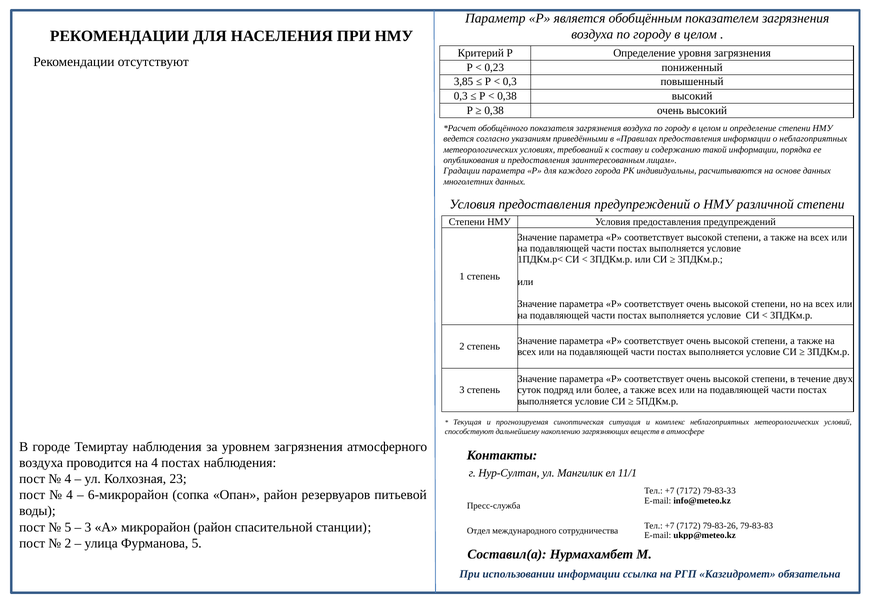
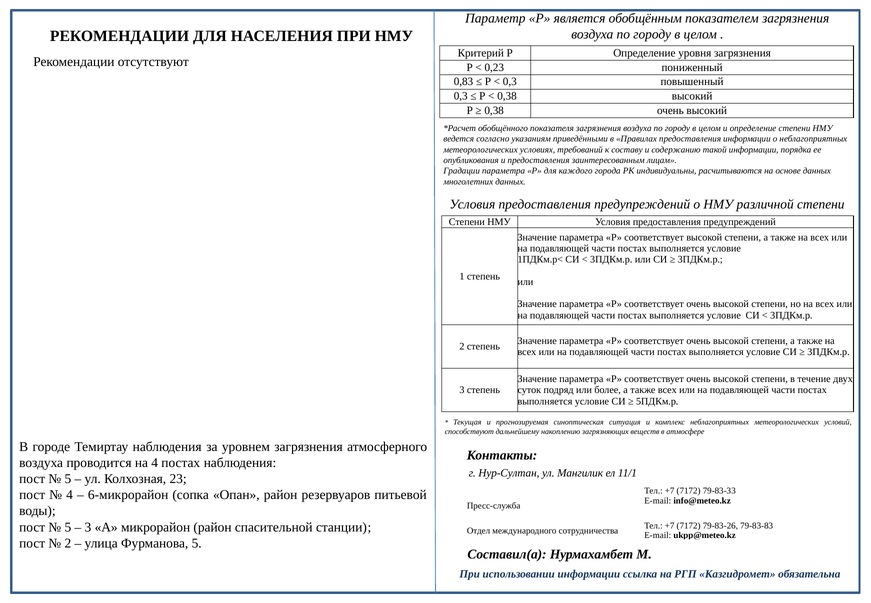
3,85: 3,85 -> 0,83 (463, 82)
4: 4 -> 5 (68, 479)
